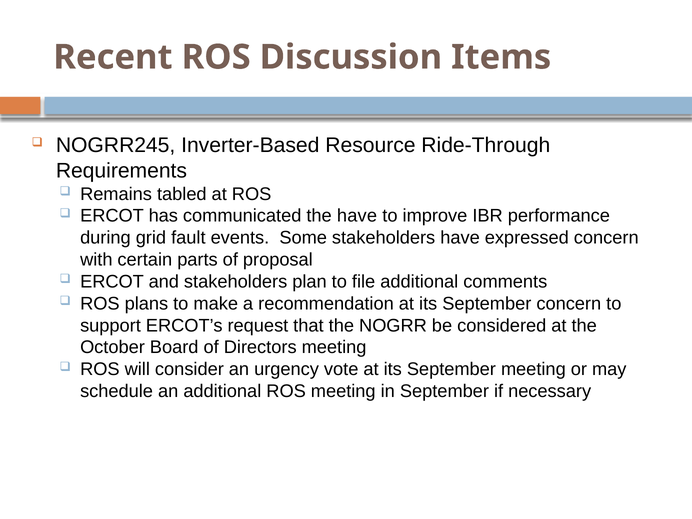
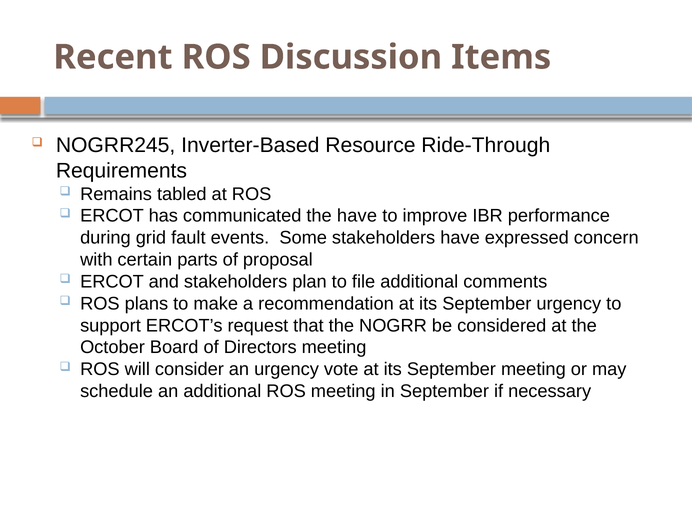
September concern: concern -> urgency (569, 304)
